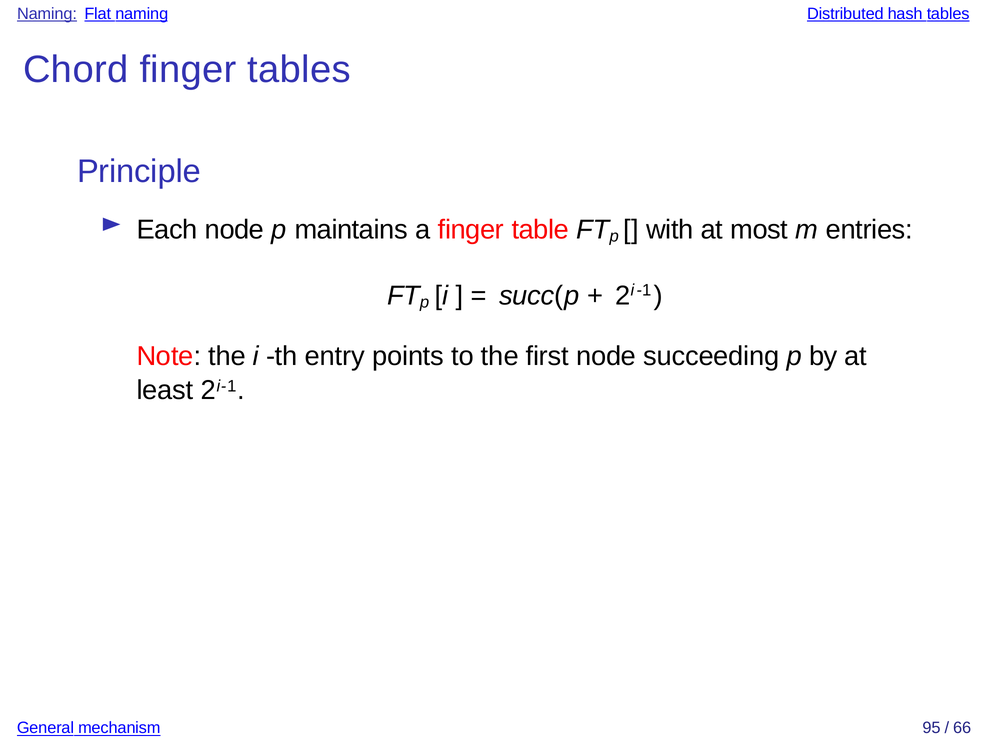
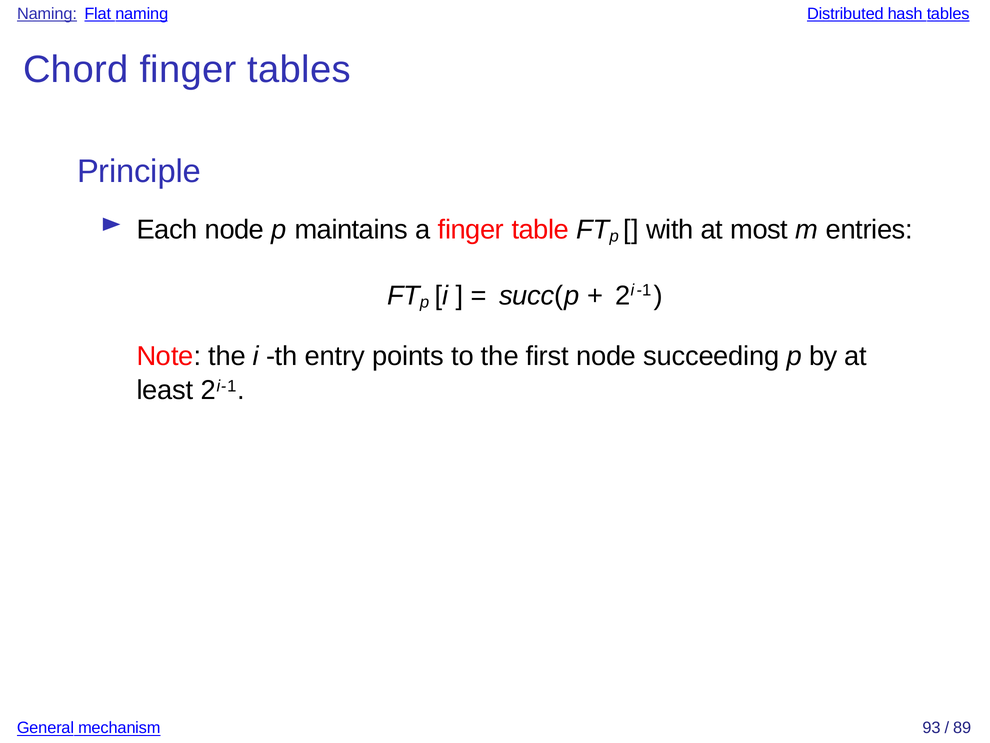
95: 95 -> 93 (931, 728)
66: 66 -> 89 (962, 728)
